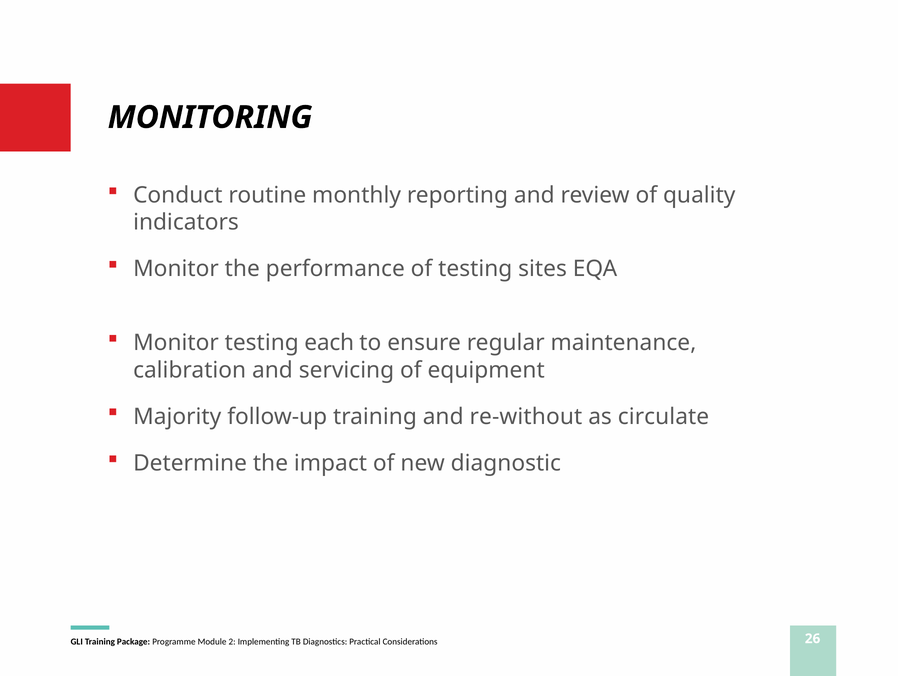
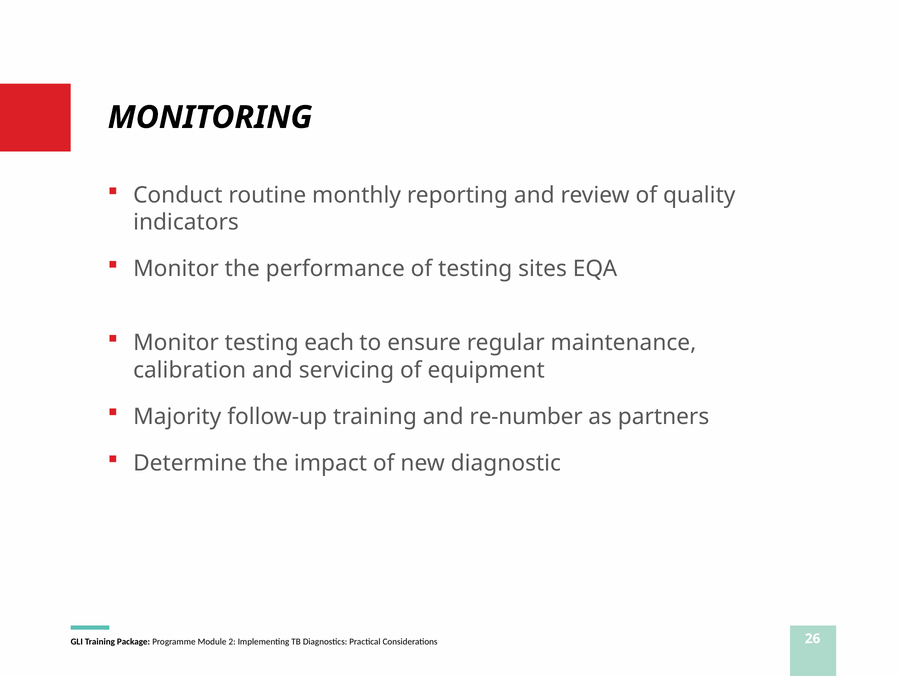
re-without: re-without -> re-number (526, 417)
circulate: circulate -> partners (664, 417)
